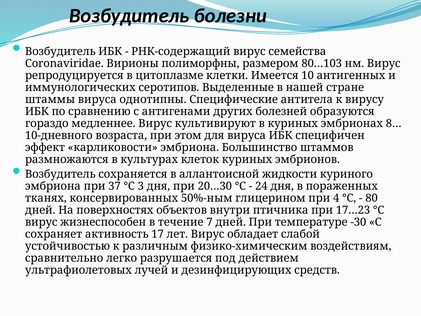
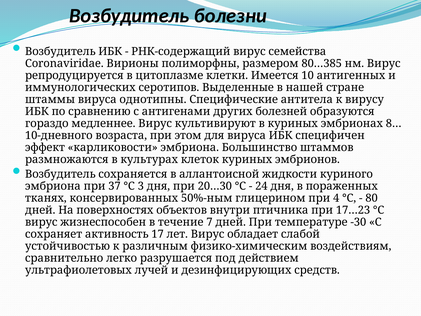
80…103: 80…103 -> 80…385 (322, 63)
